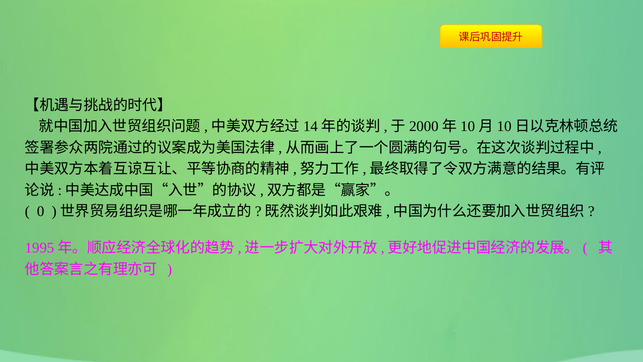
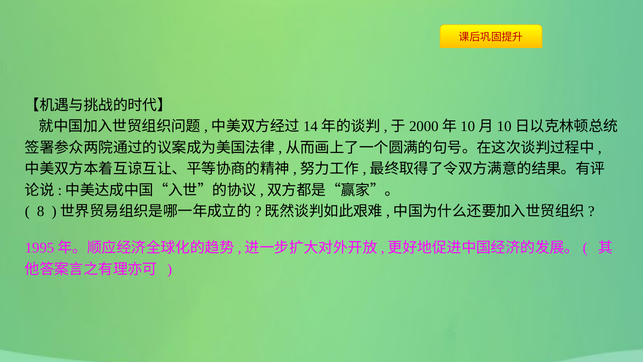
0: 0 -> 8 (41, 211)
